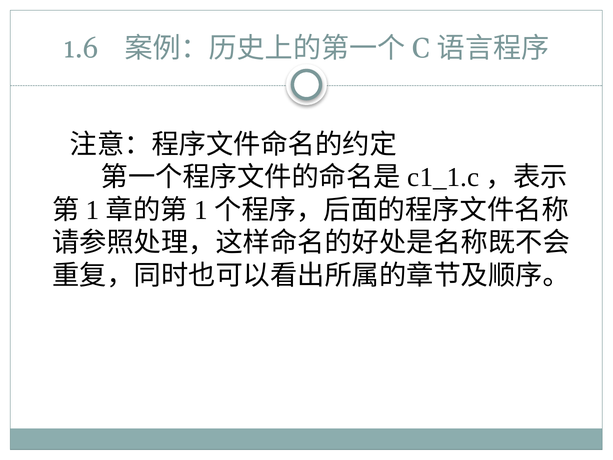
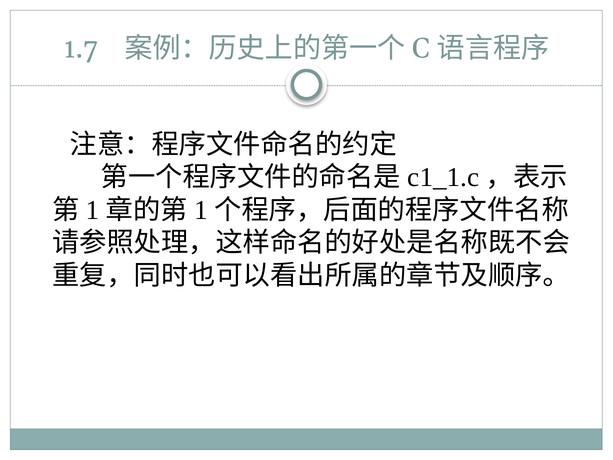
1.6: 1.6 -> 1.7 (81, 48)
